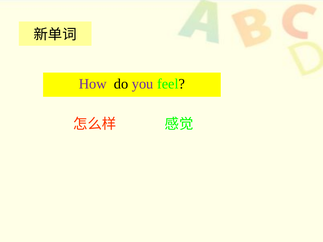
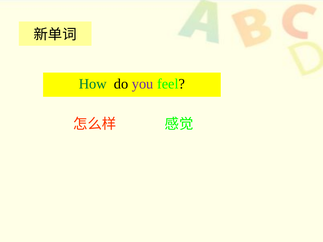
How colour: purple -> green (93, 84)
